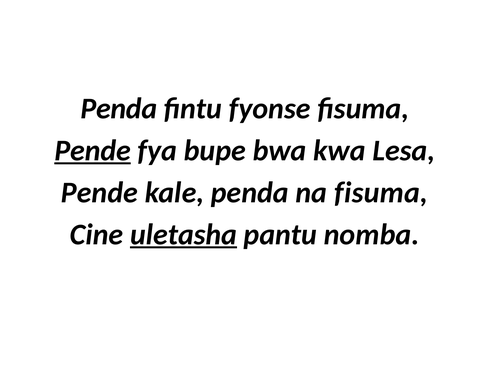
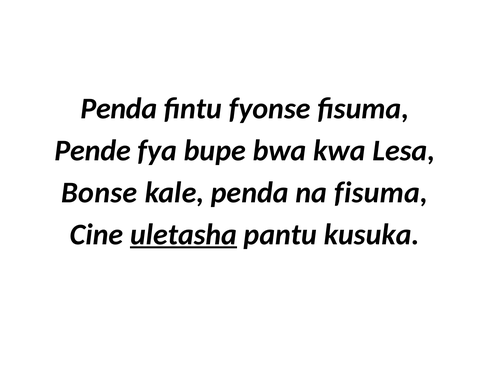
Pende underline: present -> none (93, 150)
Pende: Pende -> Bonse (99, 192)
nomba: nomba -> kusuka (372, 234)
